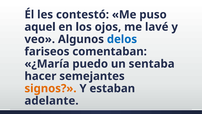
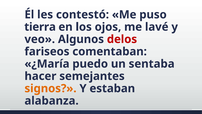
aquel: aquel -> tierra (40, 27)
delos colour: blue -> red (122, 39)
adelante: adelante -> alabanza (52, 100)
